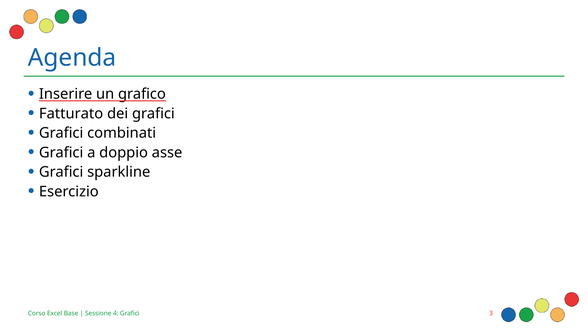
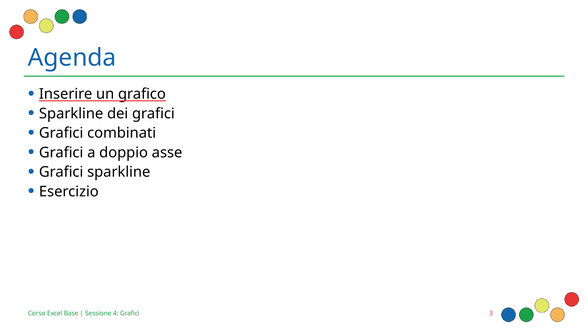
Fatturato: Fatturato -> Sparkline (71, 114)
